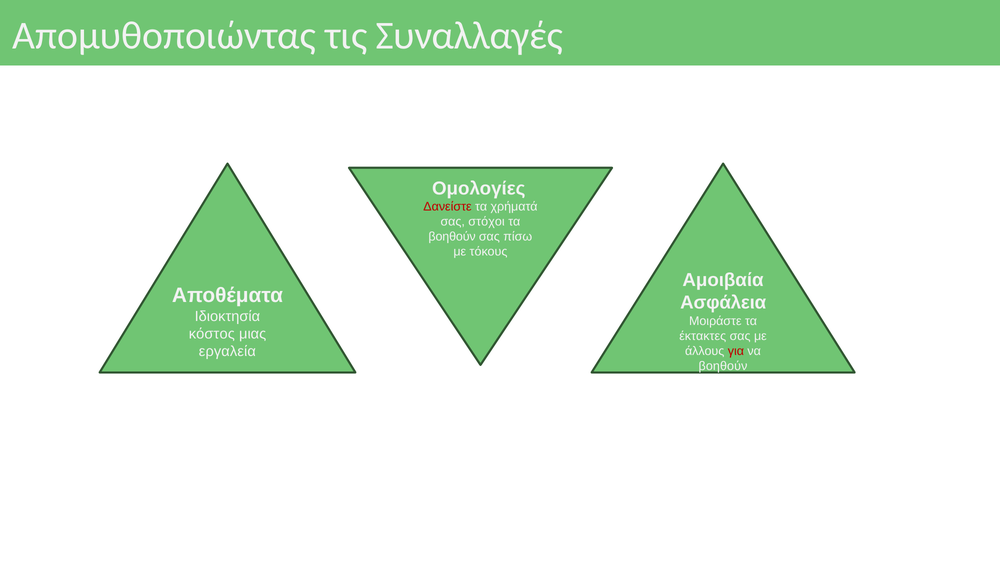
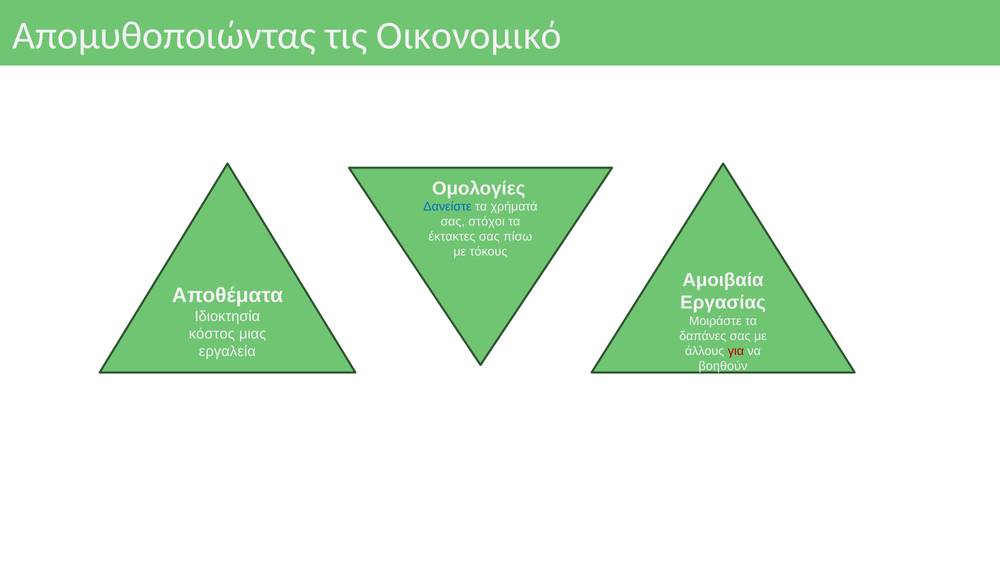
Συναλλαγές: Συναλλαγές -> Οικονομικό (469, 36)
Δανείστε colour: red -> blue (447, 206)
βοηθούν: βοηθούν -> έκτακτες (452, 236)
Ασφάλεια: Ασφάλεια -> Εργασίας (723, 303)
έκτακτες: έκτακτες -> δαπάνες (703, 336)
